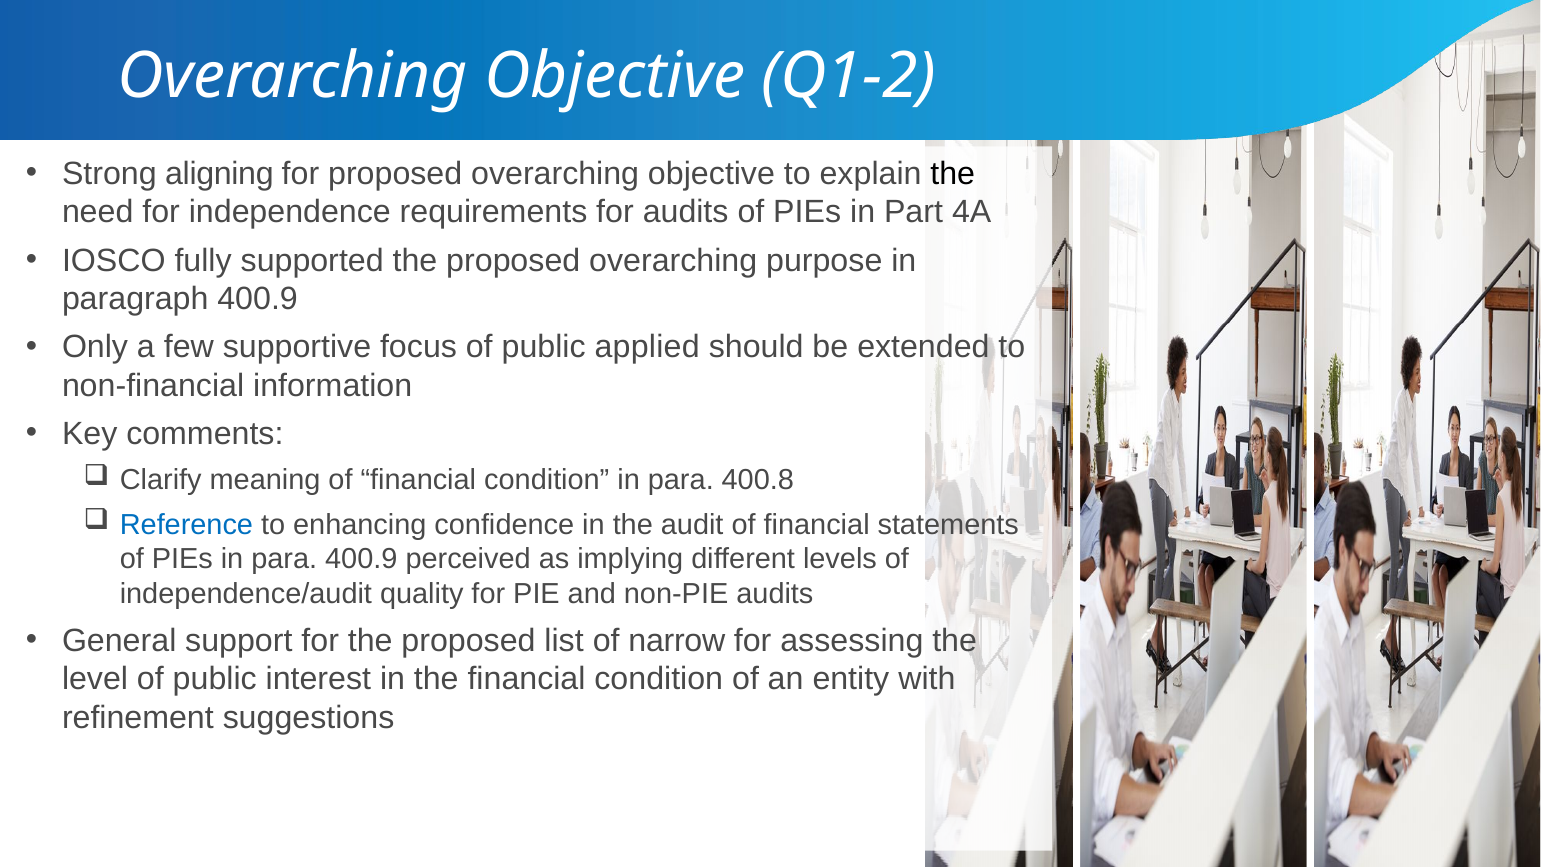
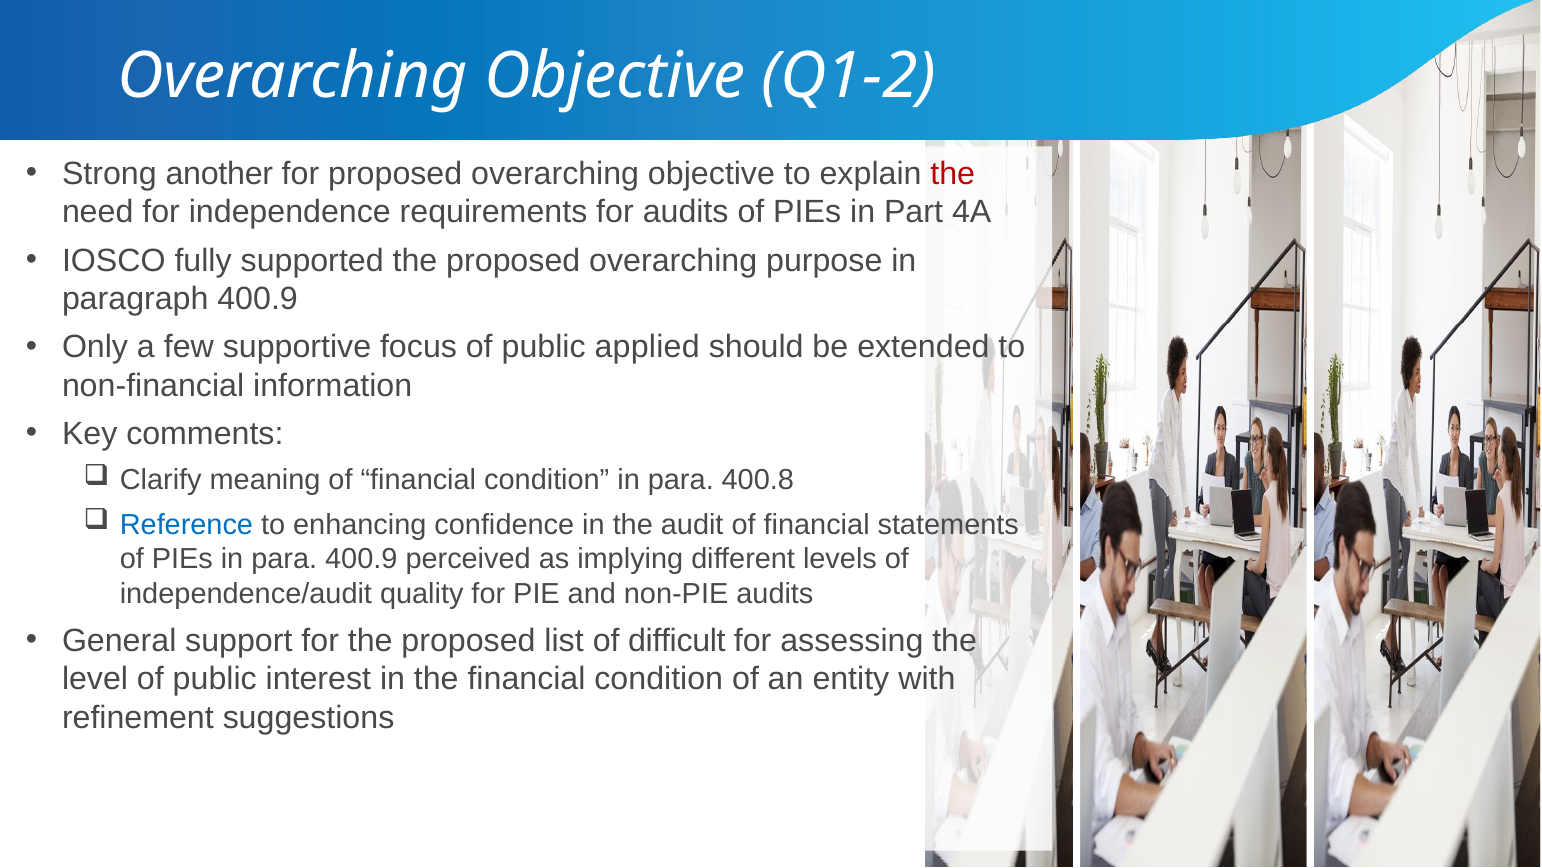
aligning: aligning -> another (219, 173)
the colour: black -> red (953, 173)
narrow: narrow -> difficult (677, 640)
